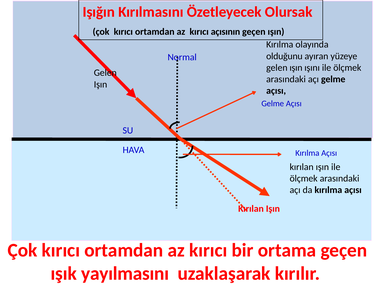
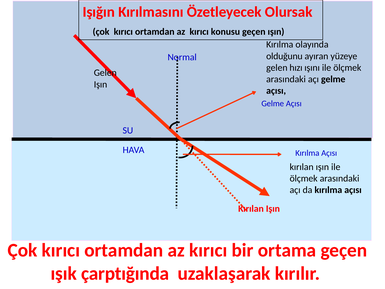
açısının: açısının -> konusu (225, 32)
gelen ışın: ışın -> hızı (296, 68)
yayılmasını: yayılmasını -> çarptığında (125, 273)
